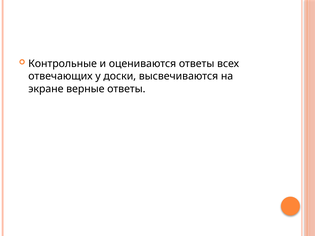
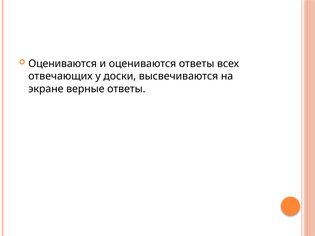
Контрольные: Контрольные -> Оцениваются (63, 64)
